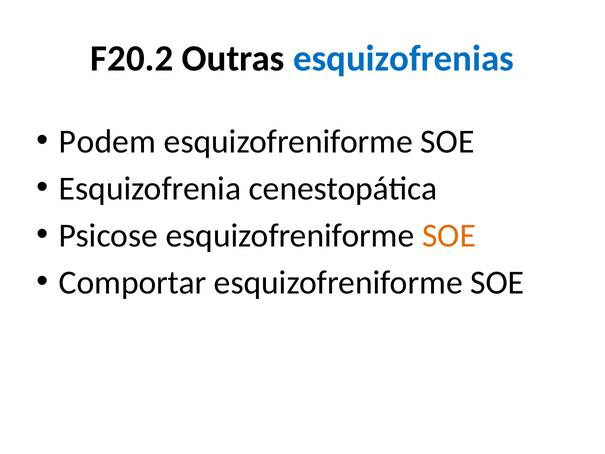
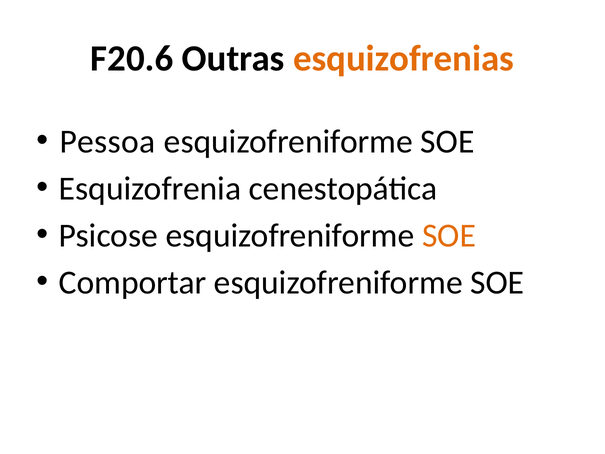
F20.2: F20.2 -> F20.6 (132, 59)
esquizofrenias colour: blue -> orange (404, 59)
Podem: Podem -> Pessoa (108, 141)
